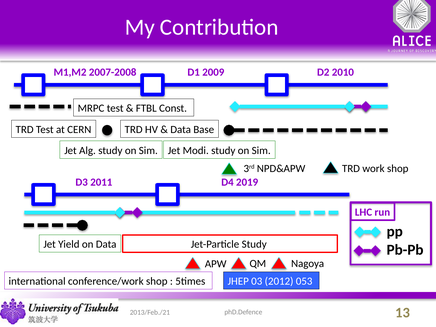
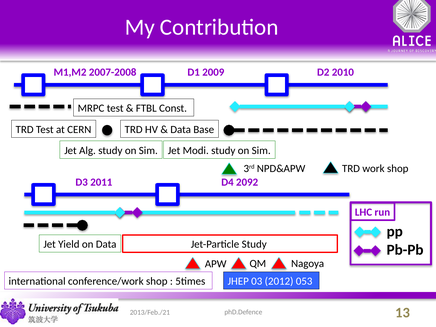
2019: 2019 -> 2092 (247, 182)
